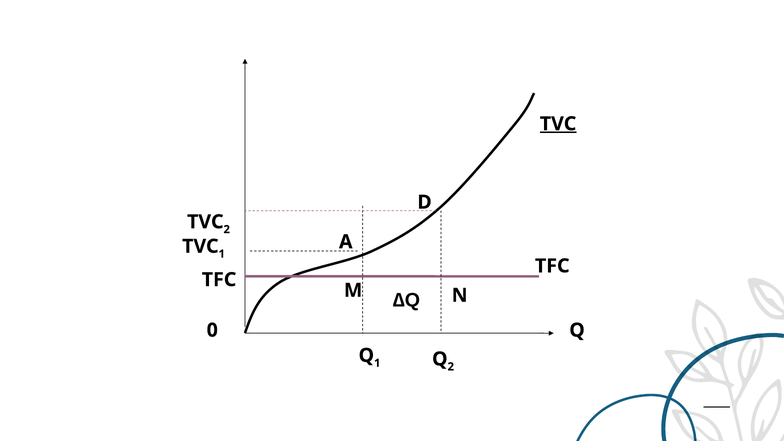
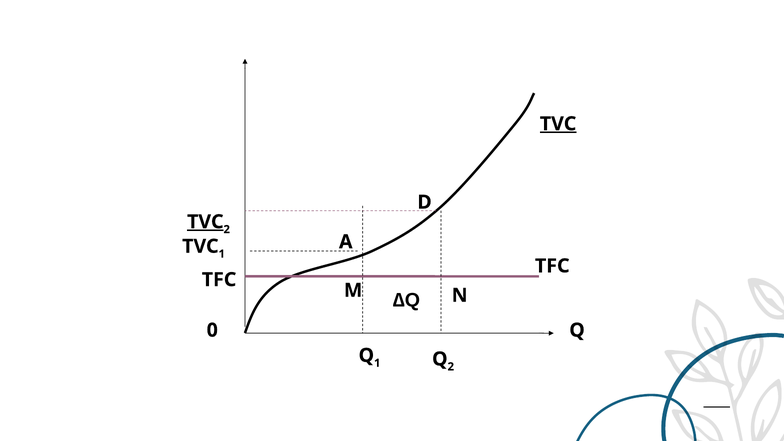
TVC underline: none -> present (205, 222)
